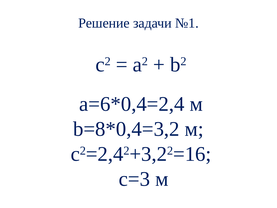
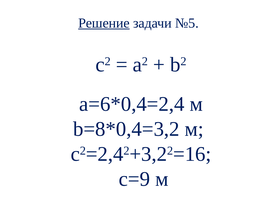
Решение underline: none -> present (104, 23)
№1: №1 -> №5 (187, 23)
с=3: с=3 -> с=9 (134, 179)
